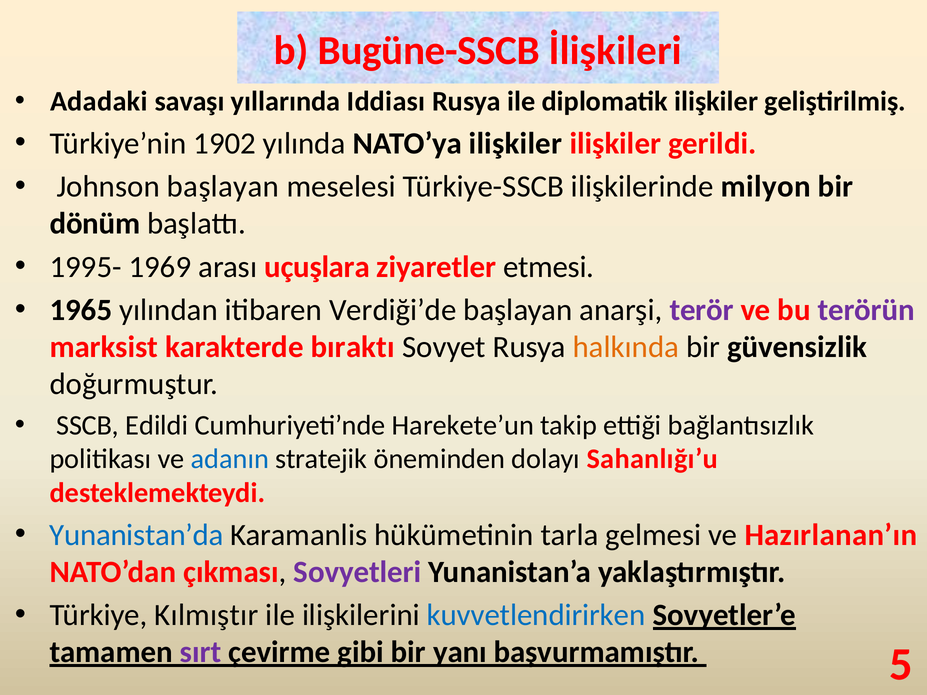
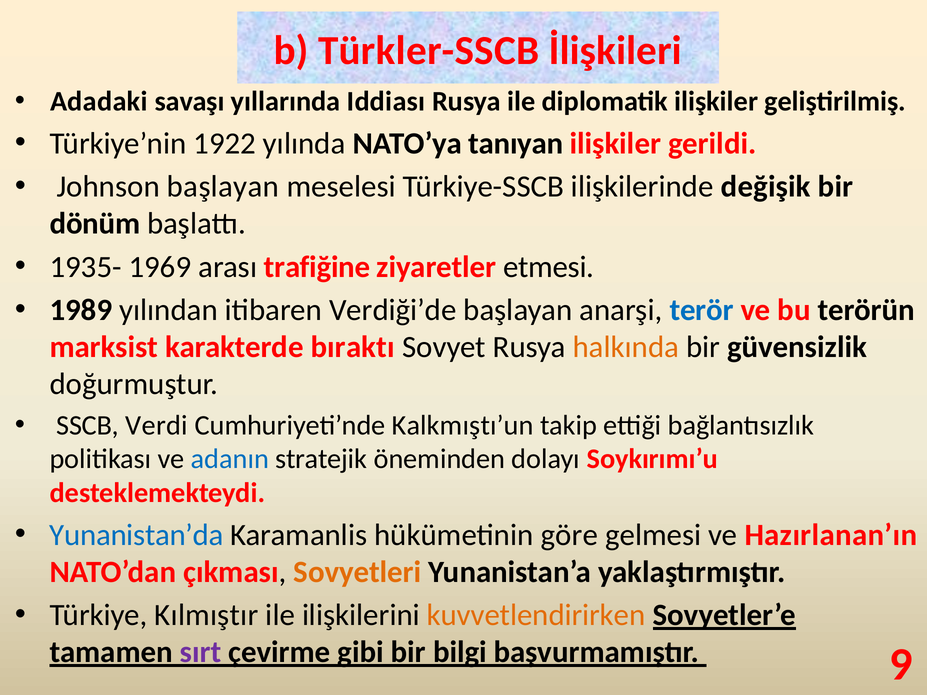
Bugüne-SSCB: Bugüne-SSCB -> Türkler-SSCB (429, 50)
1902: 1902 -> 1922 (225, 143)
NATO’ya ilişkiler: ilişkiler -> tanıyan (516, 143)
milyon: milyon -> değişik (766, 187)
1995-: 1995- -> 1935- (86, 267)
uçuşlara: uçuşlara -> trafiğine (317, 267)
1965: 1965 -> 1989 (81, 310)
terör colour: purple -> blue (702, 310)
terörün colour: purple -> black (866, 310)
Edildi: Edildi -> Verdi (157, 425)
Harekete’un: Harekete’un -> Kalkmıştı’un (463, 425)
Sahanlığı’u: Sahanlığı’u -> Soykırımı’u (652, 459)
tarla: tarla -> göre (569, 535)
Sovyetleri colour: purple -> orange (357, 572)
kuvvetlendirirken colour: blue -> orange (536, 615)
yanı: yanı -> bilgi (460, 653)
5: 5 -> 9 (901, 665)
